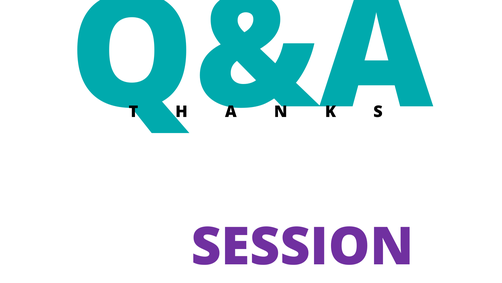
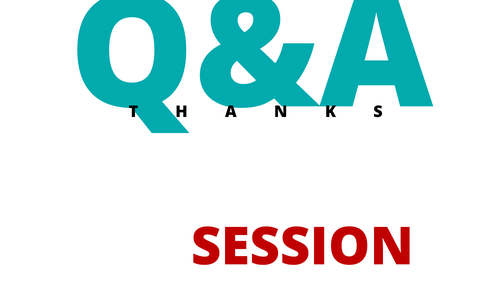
SESSION colour: purple -> red (302, 247)
